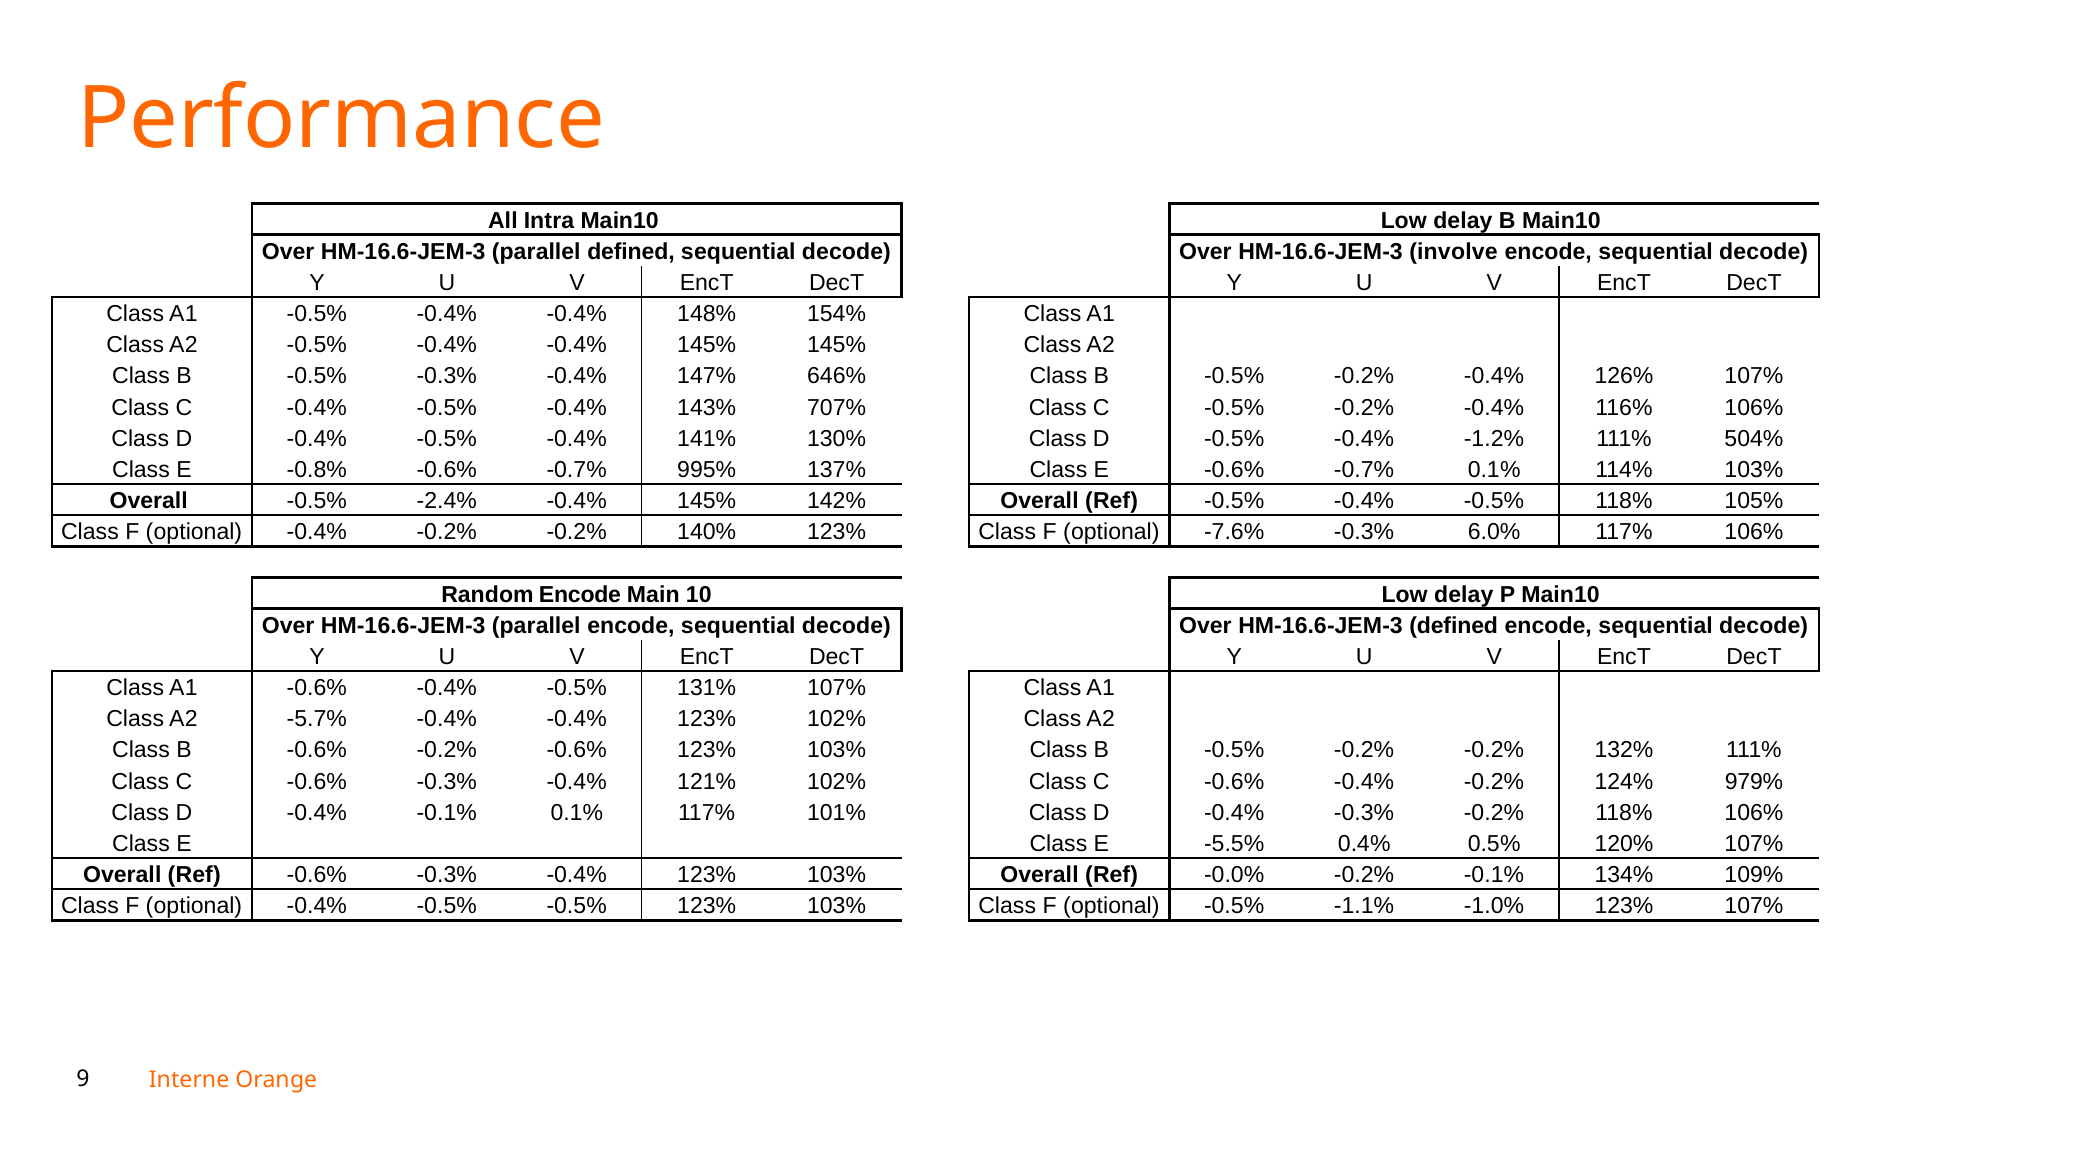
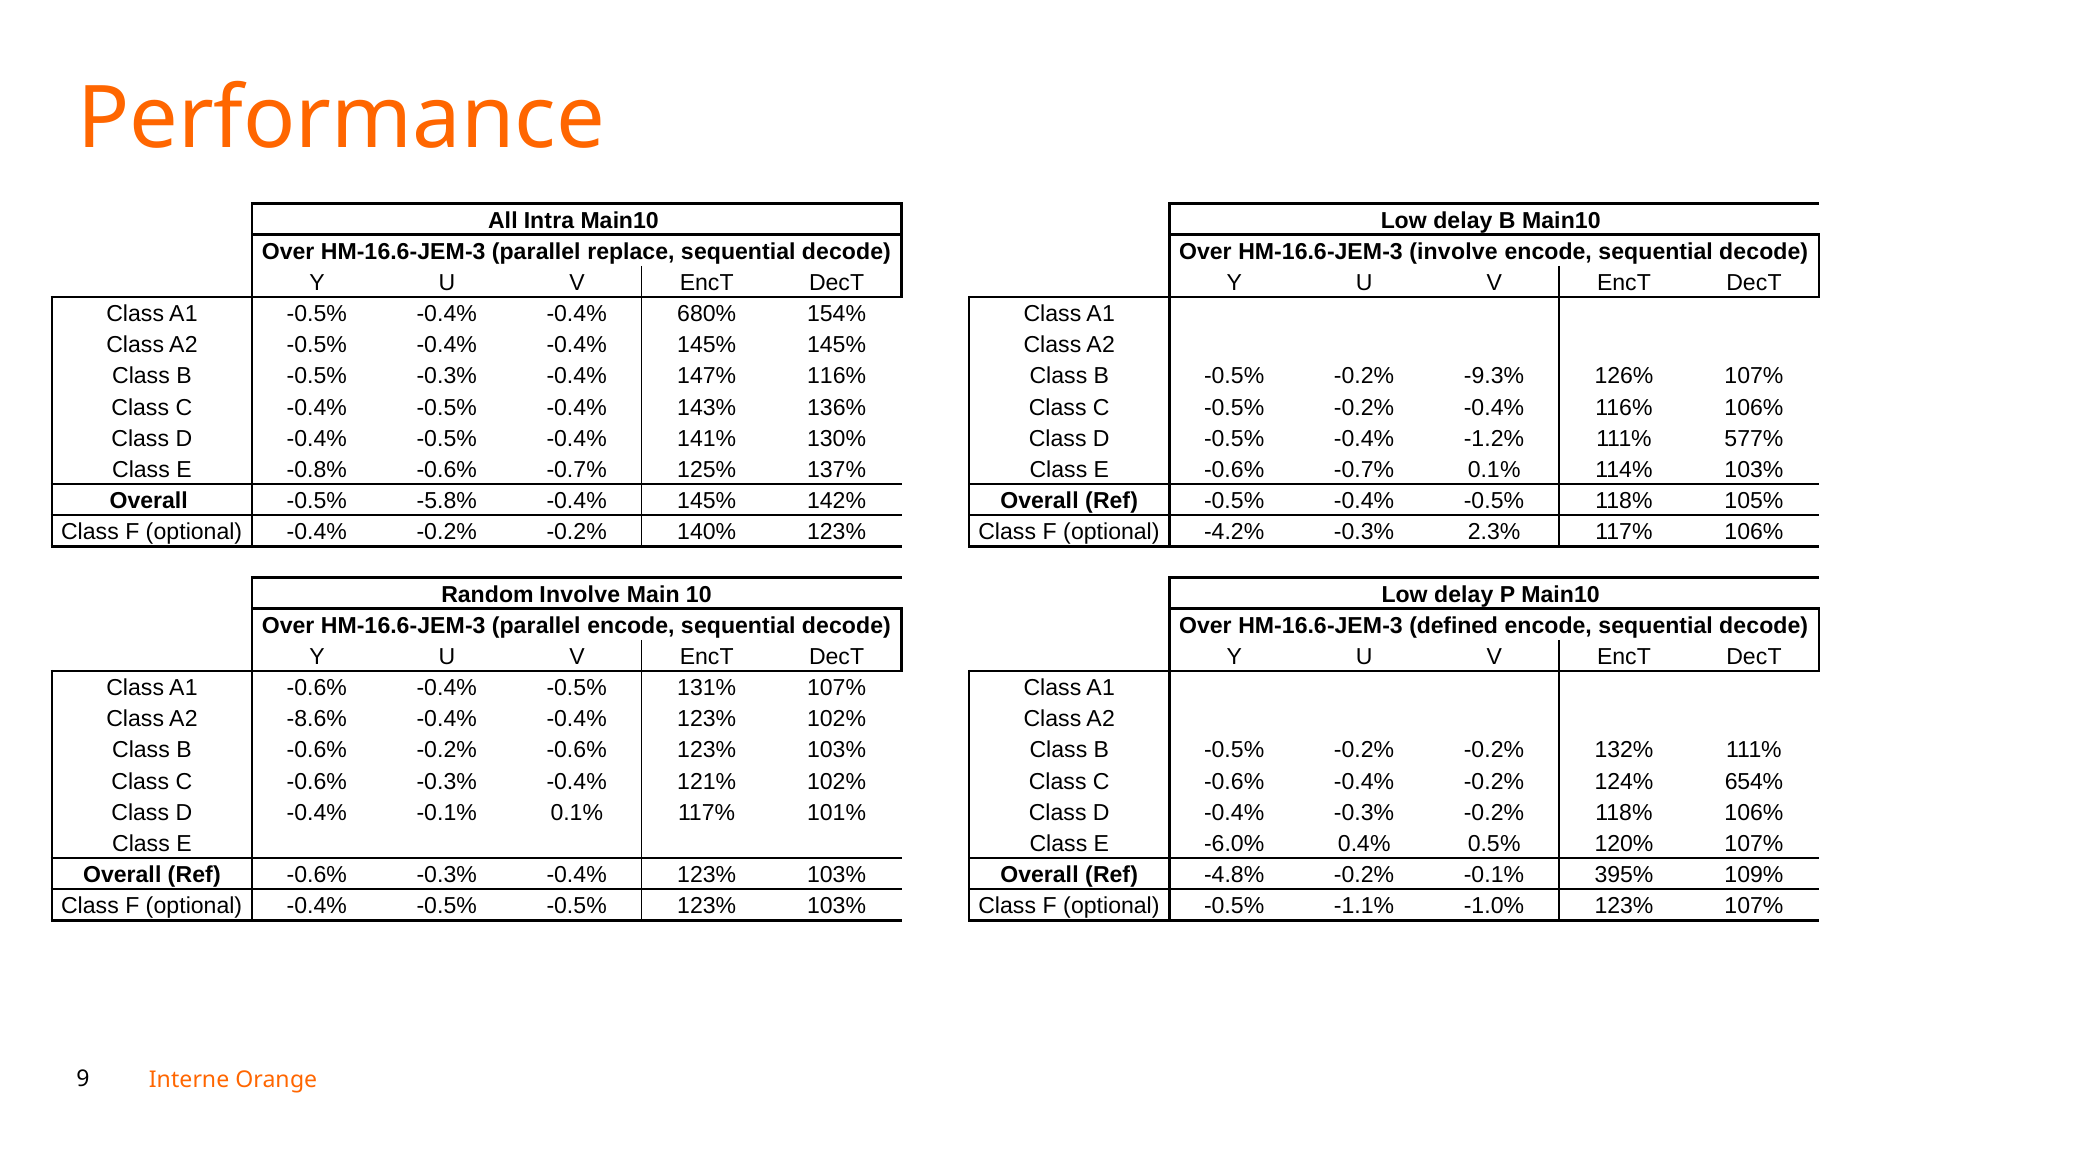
parallel defined: defined -> replace (631, 251)
148%: 148% -> 680% (707, 314)
147% 646%: 646% -> 116% (837, 376)
B -0.5% -0.2% -0.4%: -0.4% -> -9.3% (1494, 376)
707%: 707% -> 136% (837, 407)
504%: 504% -> 577% (1754, 438)
995%: 995% -> 125% (707, 470)
-2.4%: -2.4% -> -5.8% (447, 501)
-7.6%: -7.6% -> -4.2% (1234, 532)
6.0%: 6.0% -> 2.3% (1494, 532)
Random Encode: Encode -> Involve (580, 594)
-5.7%: -5.7% -> -8.6% (317, 719)
979%: 979% -> 654% (1754, 781)
-5.5%: -5.5% -> -6.0% (1234, 843)
-0.0%: -0.0% -> -4.8% (1234, 875)
134%: 134% -> 395% (1624, 875)
